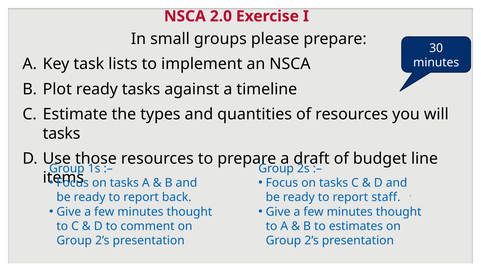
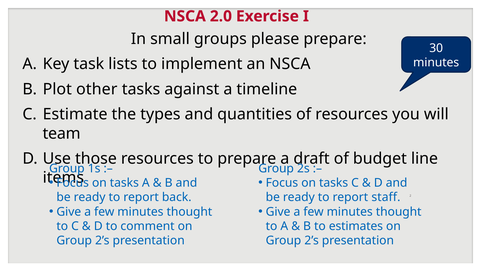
Plot ready: ready -> other (97, 89)
tasks: tasks -> team (62, 133)
